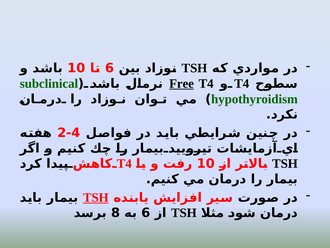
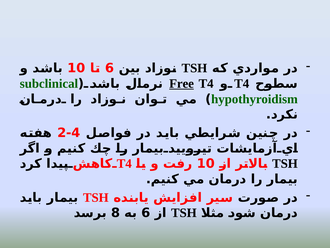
TSH underline: present -> none (96, 197)
